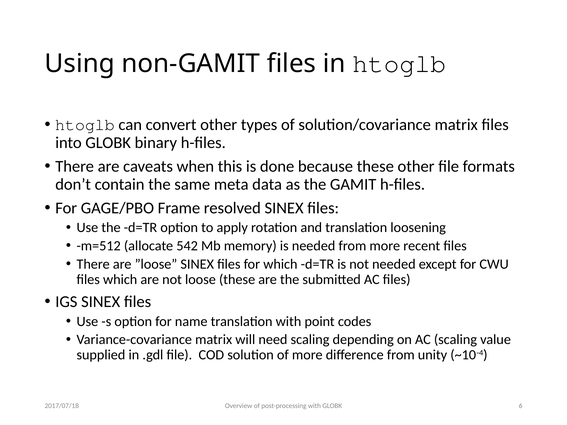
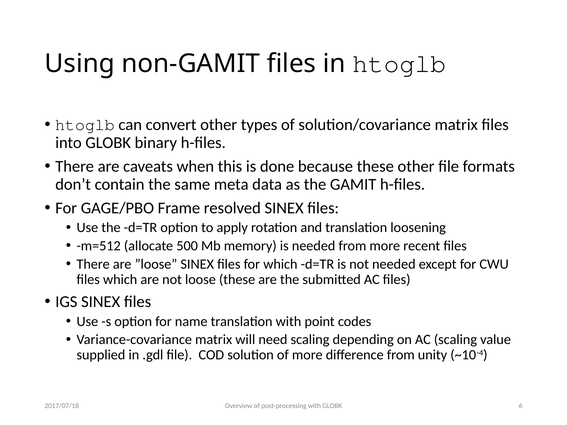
542: 542 -> 500 (187, 246)
